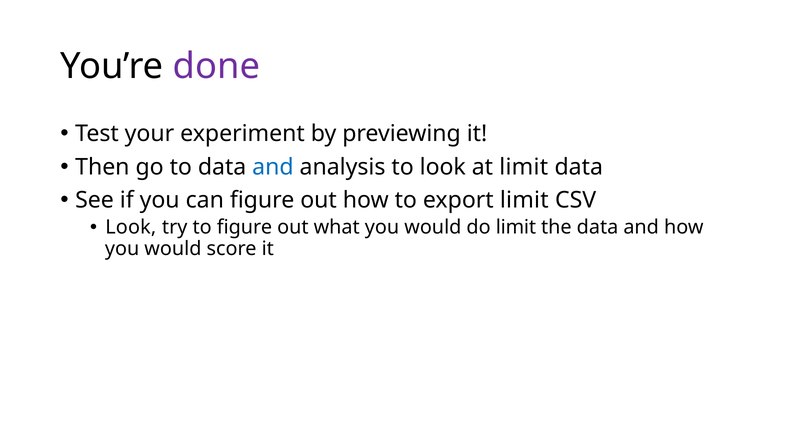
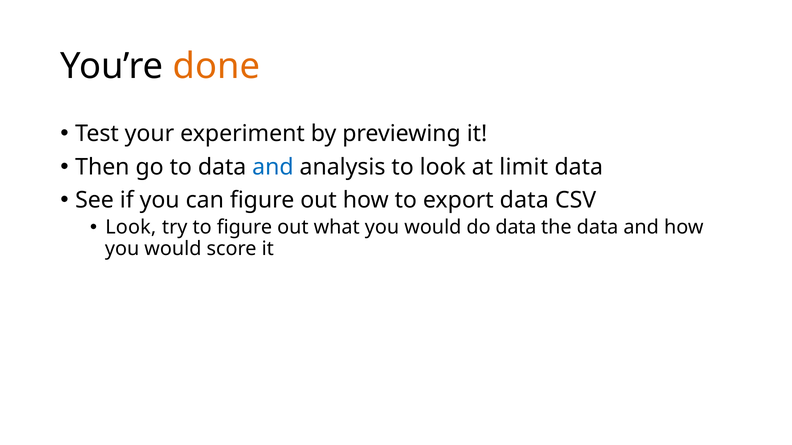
done colour: purple -> orange (216, 67)
export limit: limit -> data (524, 200)
do limit: limit -> data (516, 228)
